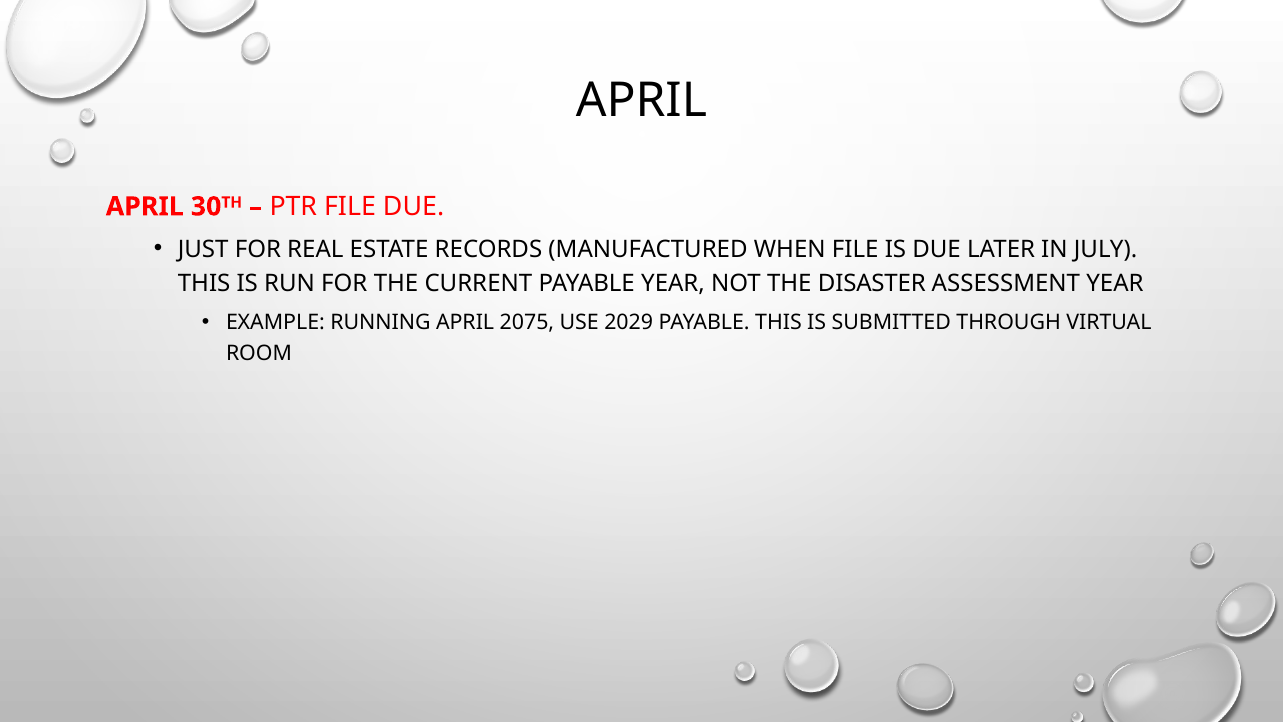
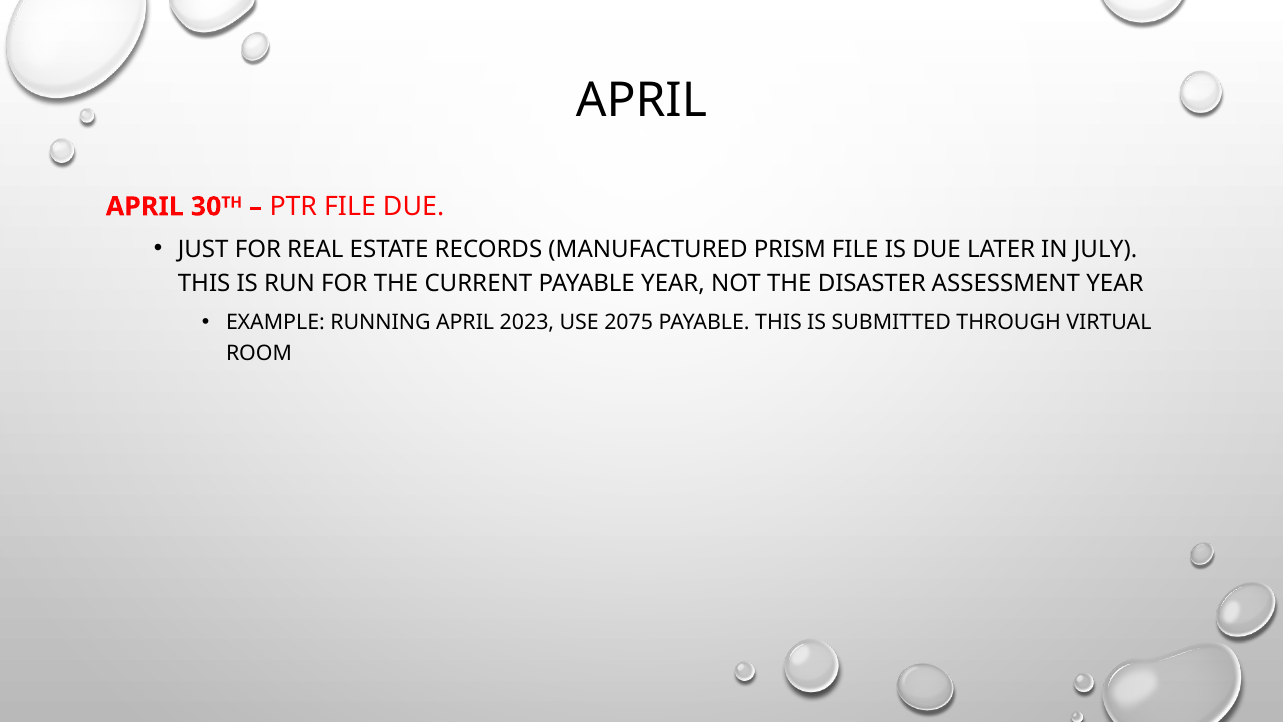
WHEN: WHEN -> PRISM (790, 249)
2075: 2075 -> 2023 (527, 323)
2029: 2029 -> 2075 (629, 323)
